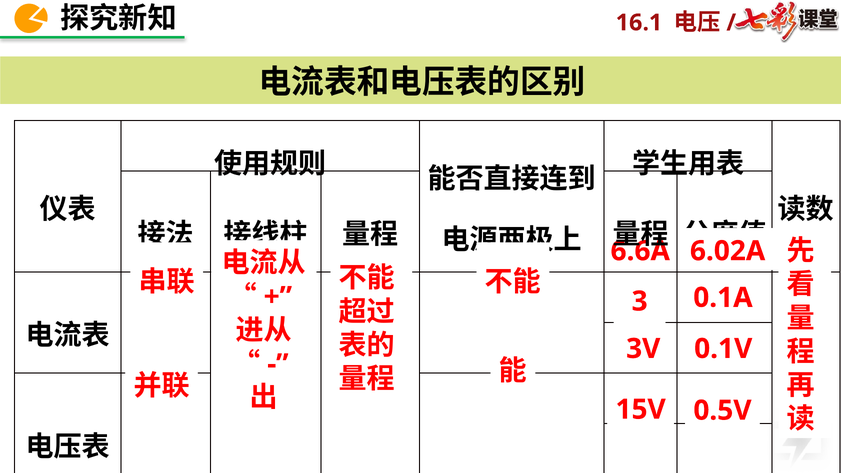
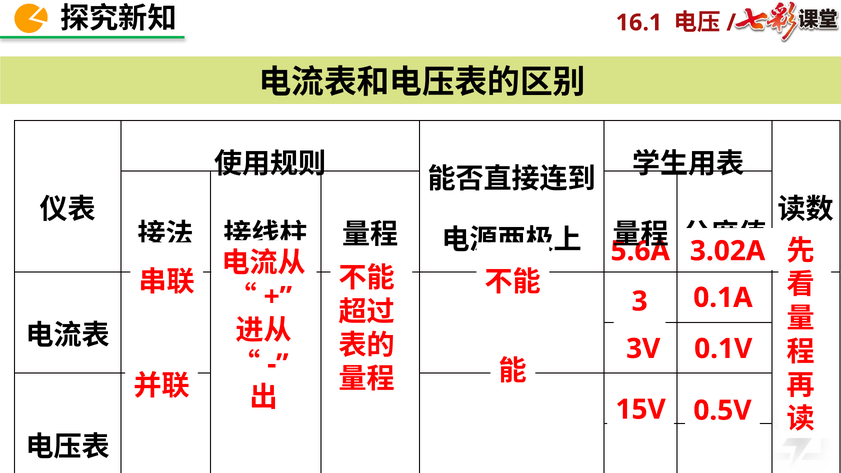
6.6A: 6.6A -> 5.6A (640, 251)
6.02A: 6.02A -> 3.02A (728, 251)
